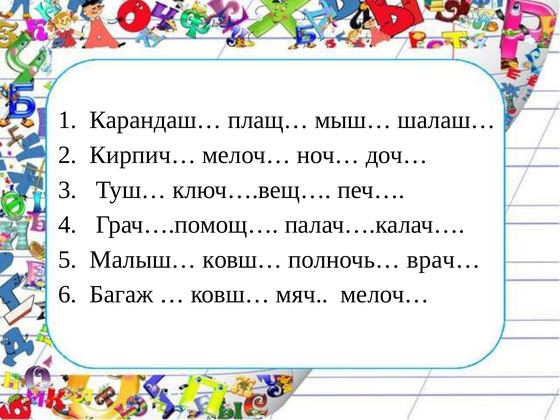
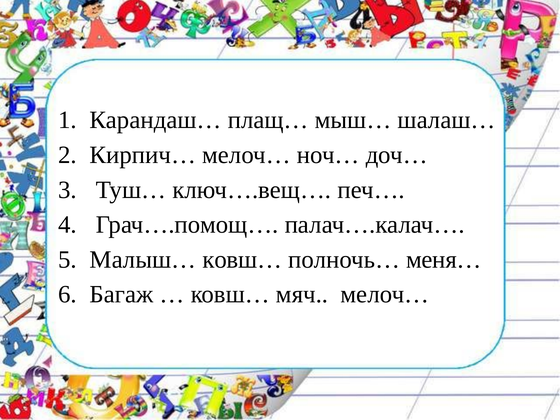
врач…: врач… -> меня… (444, 260)
